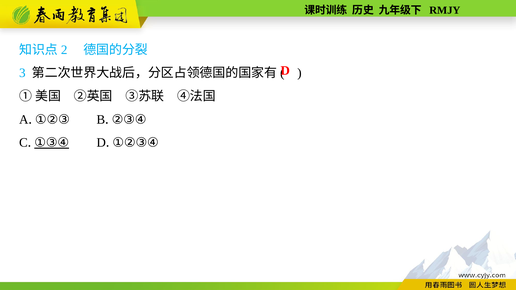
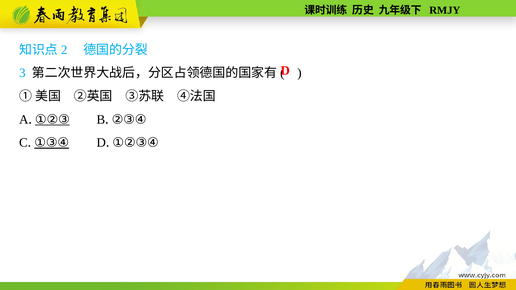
①②③ underline: none -> present (52, 120)
